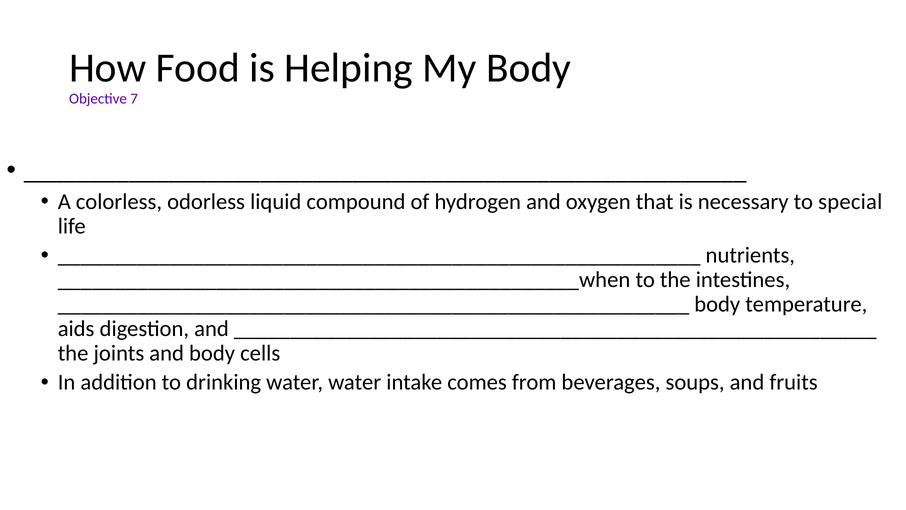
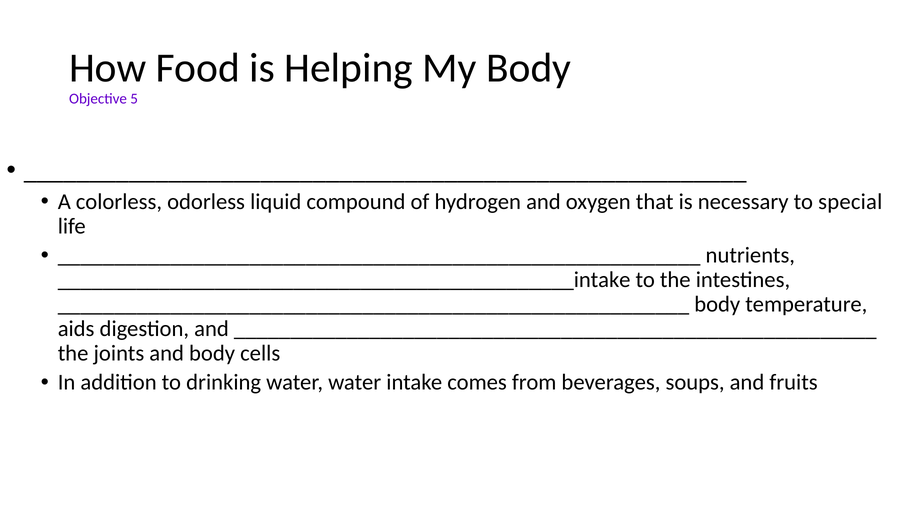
7: 7 -> 5 (134, 99)
______________________________________________when: ______________________________________________when -> ______________________________________________intake (344, 280)
